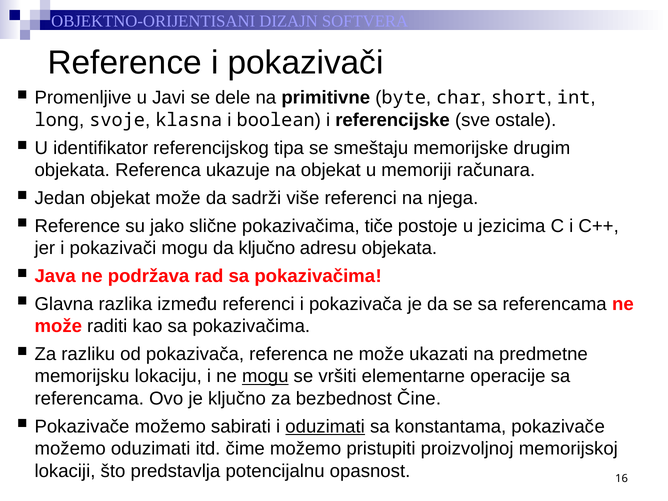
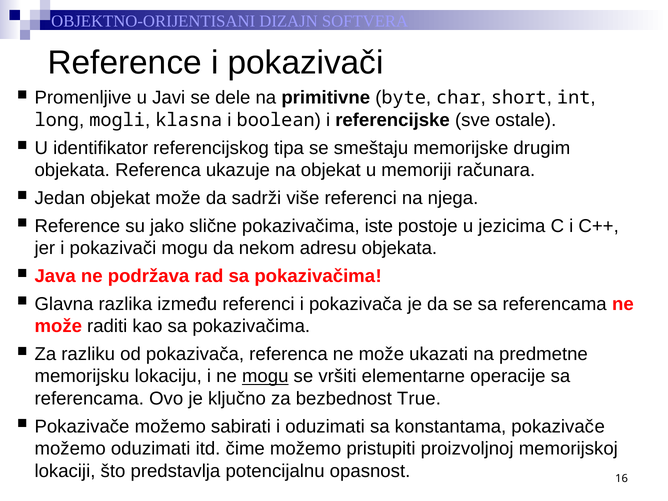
svoje: svoje -> mogli (117, 120)
tiče: tiče -> iste (379, 226)
da ključno: ključno -> nekom (267, 248)
Čine: Čine -> True (419, 399)
oduzimati underline: present -> none (325, 426)
